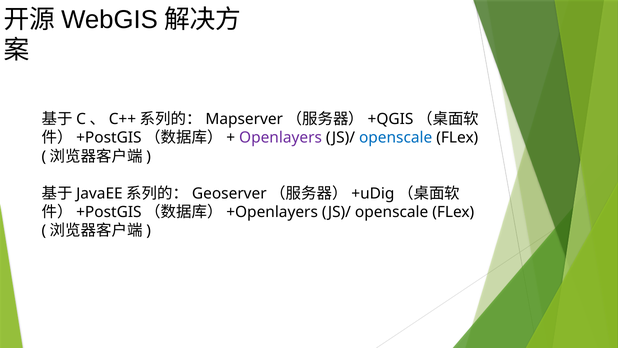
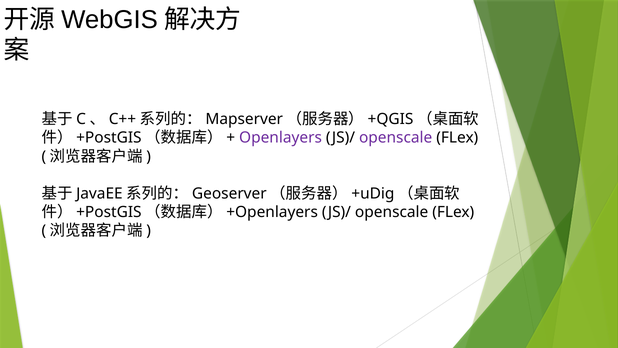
openscale colour: blue -> purple (396, 138)
